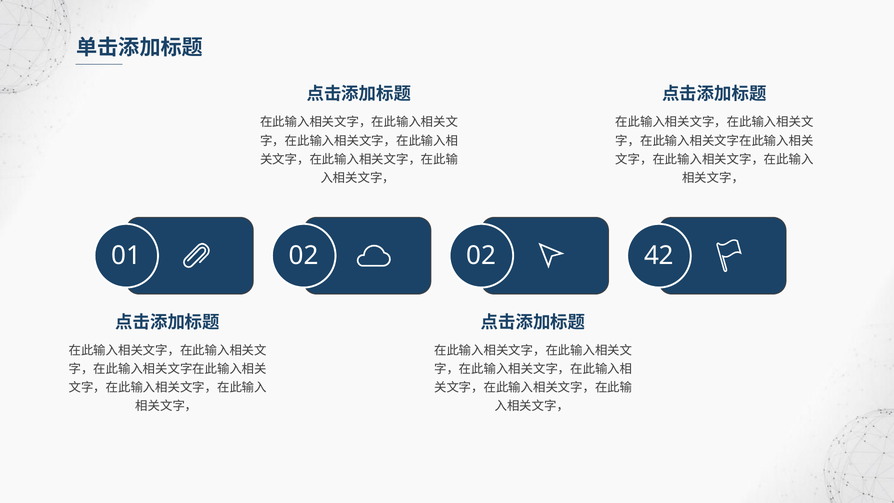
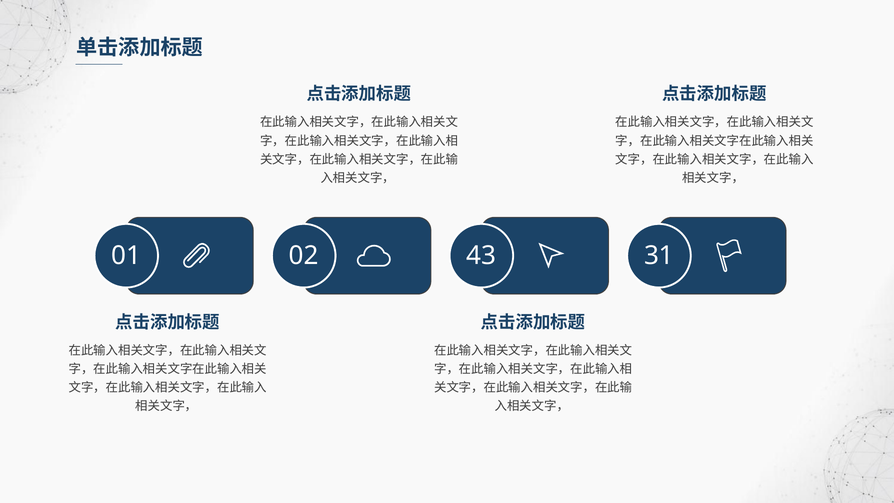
01 02: 02 -> 43 (481, 255)
42: 42 -> 31 (659, 255)
